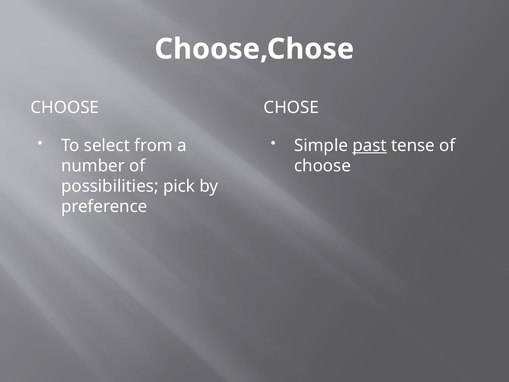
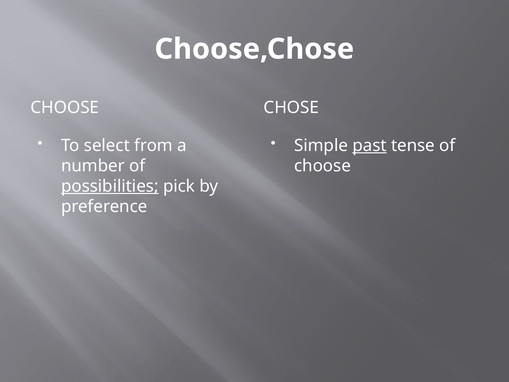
possibilities underline: none -> present (110, 186)
